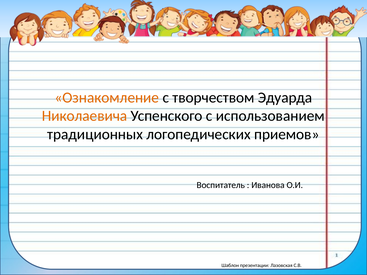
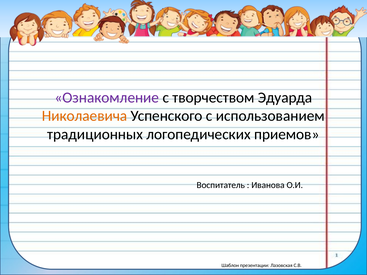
Ознакомление colour: orange -> purple (107, 98)
